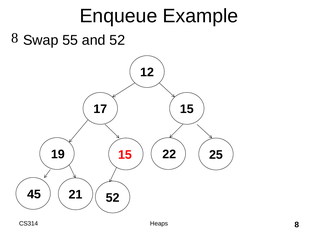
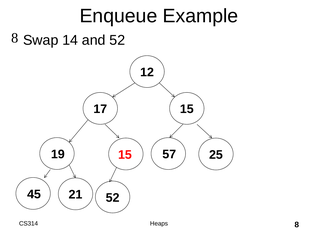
55: 55 -> 14 (70, 40)
22: 22 -> 57 (169, 154)
